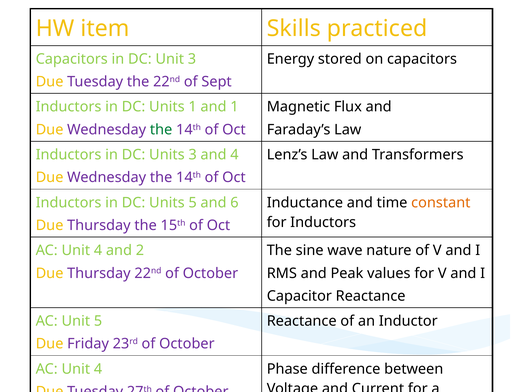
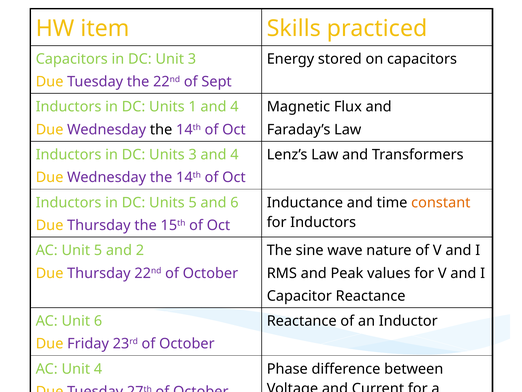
1 and 1: 1 -> 4 (234, 107)
the colour: green -> black (161, 129)
4: 4 -> 5 (98, 250)
Unit 5: 5 -> 6 (98, 321)
